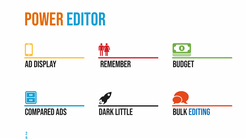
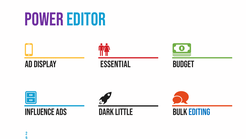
Power colour: orange -> purple (44, 19)
remember: remember -> essential (115, 64)
compared: compared -> influence (40, 112)
